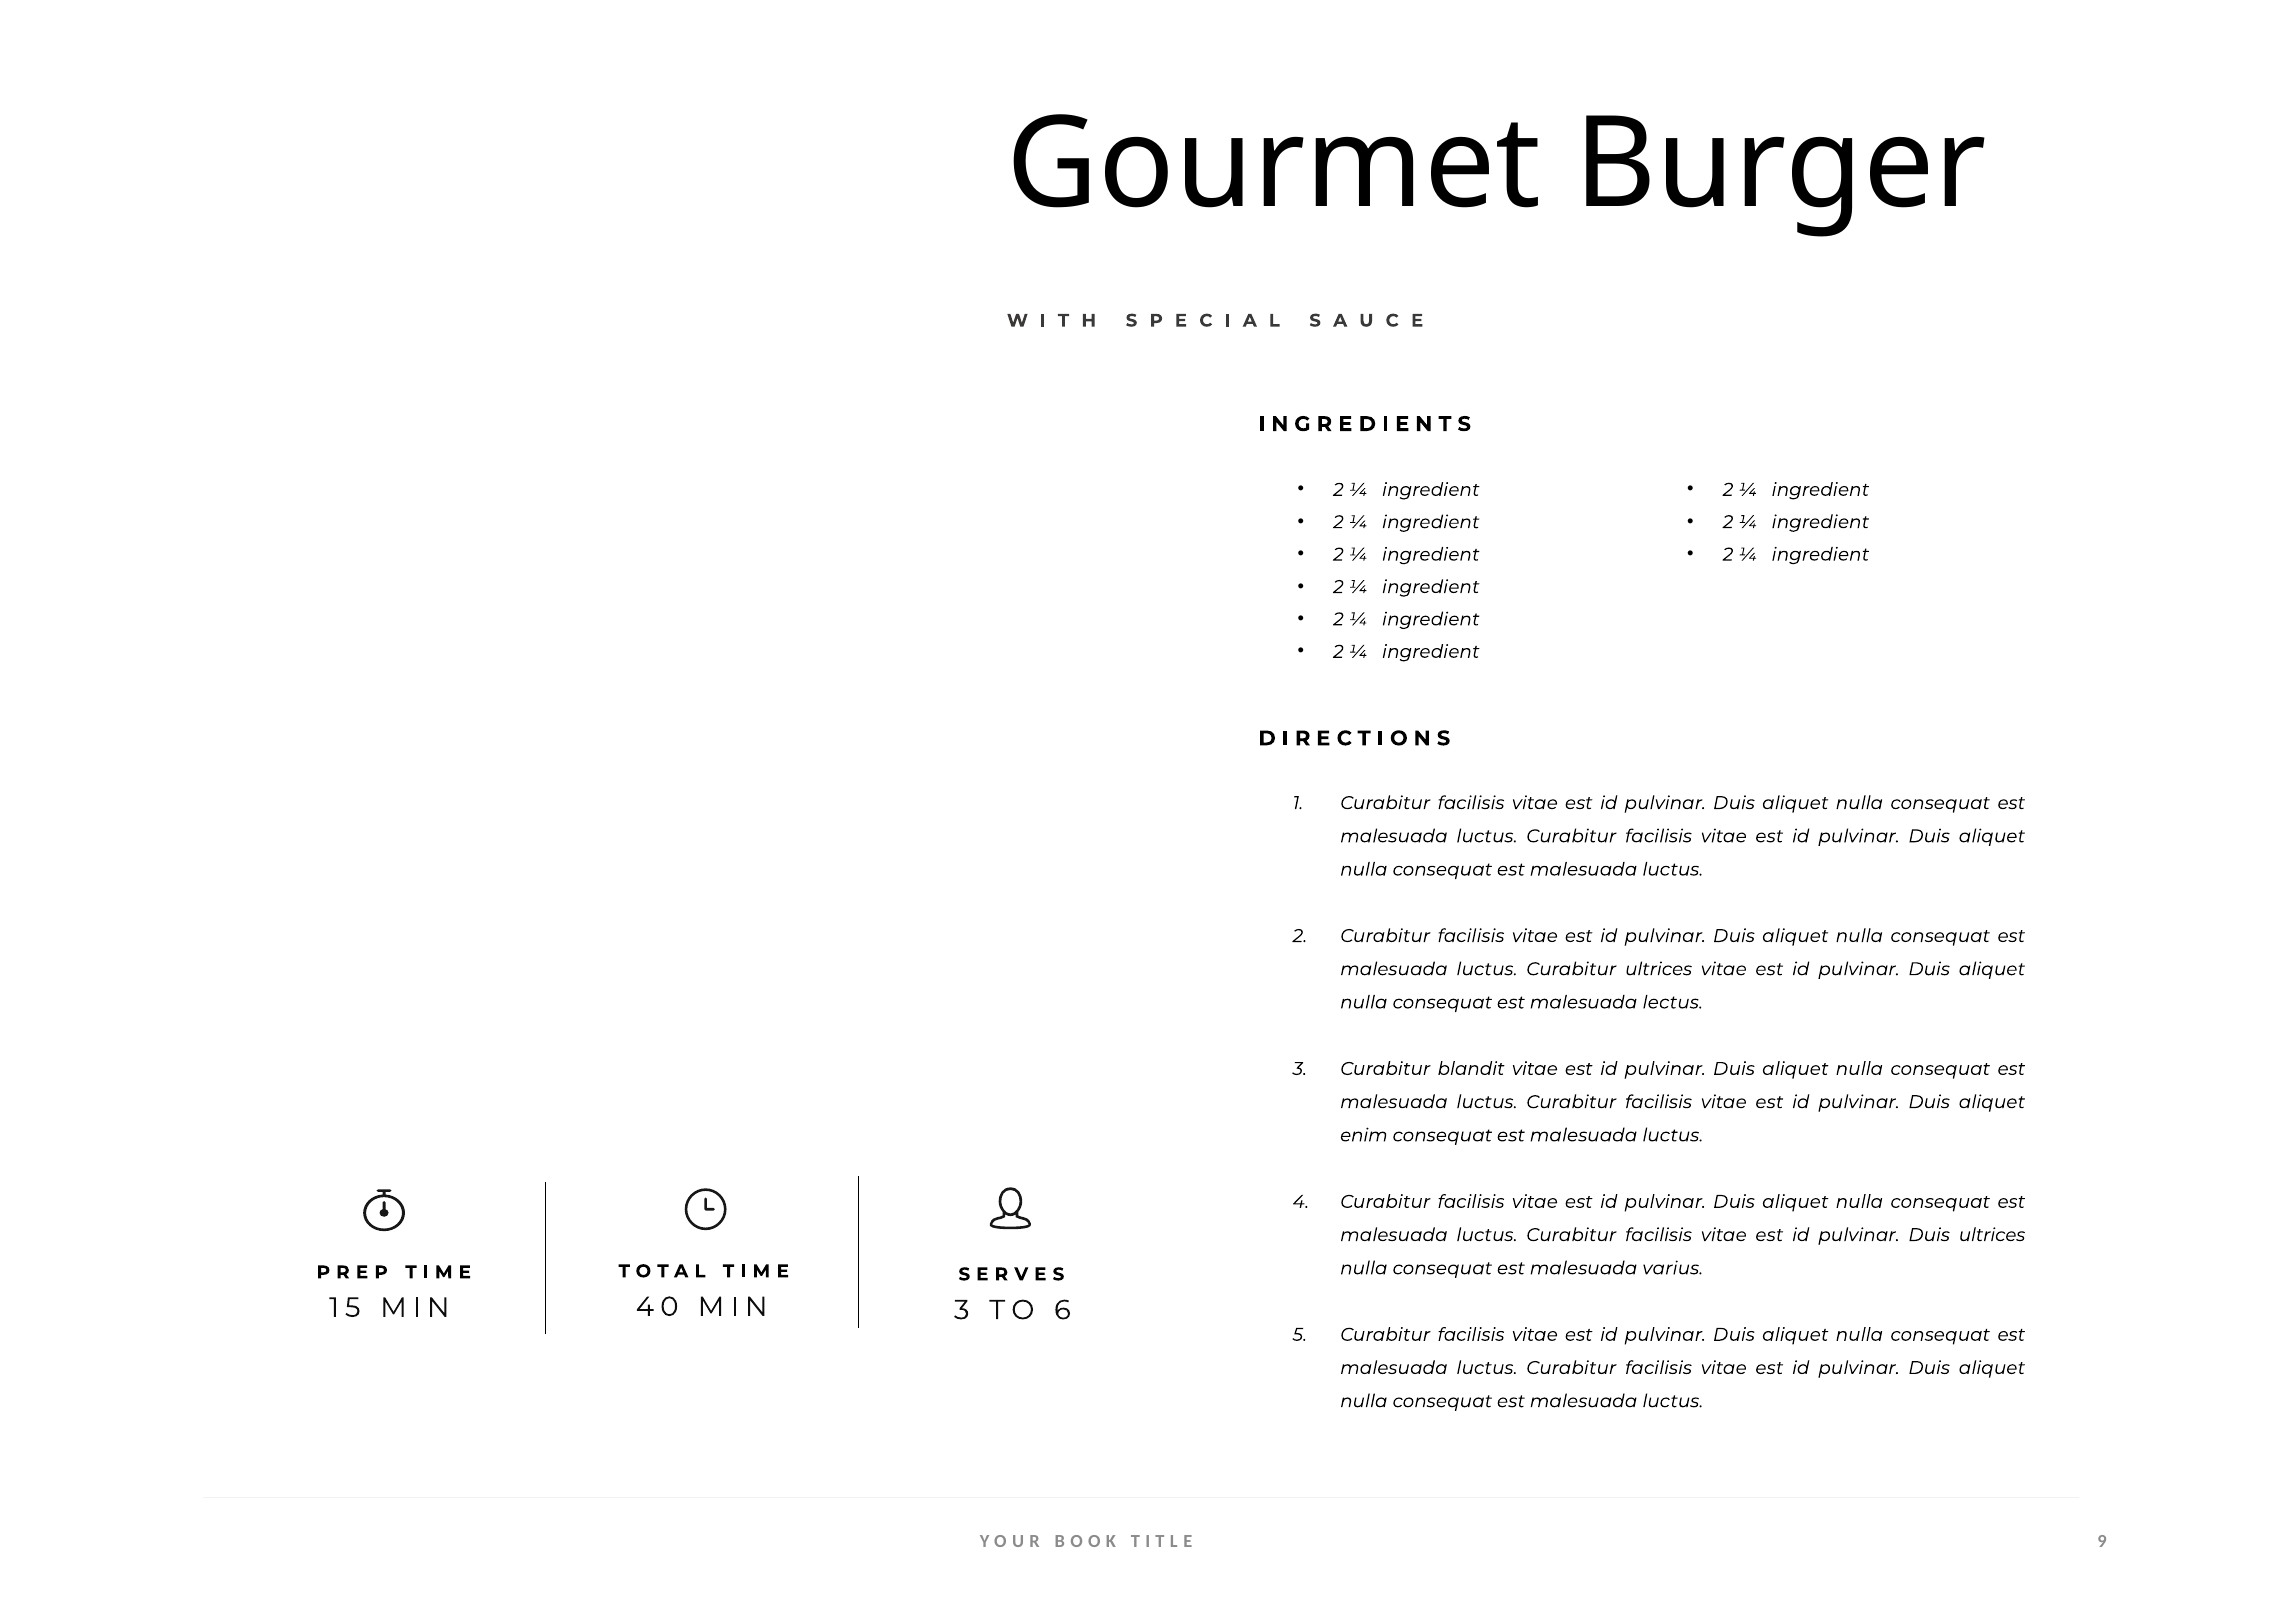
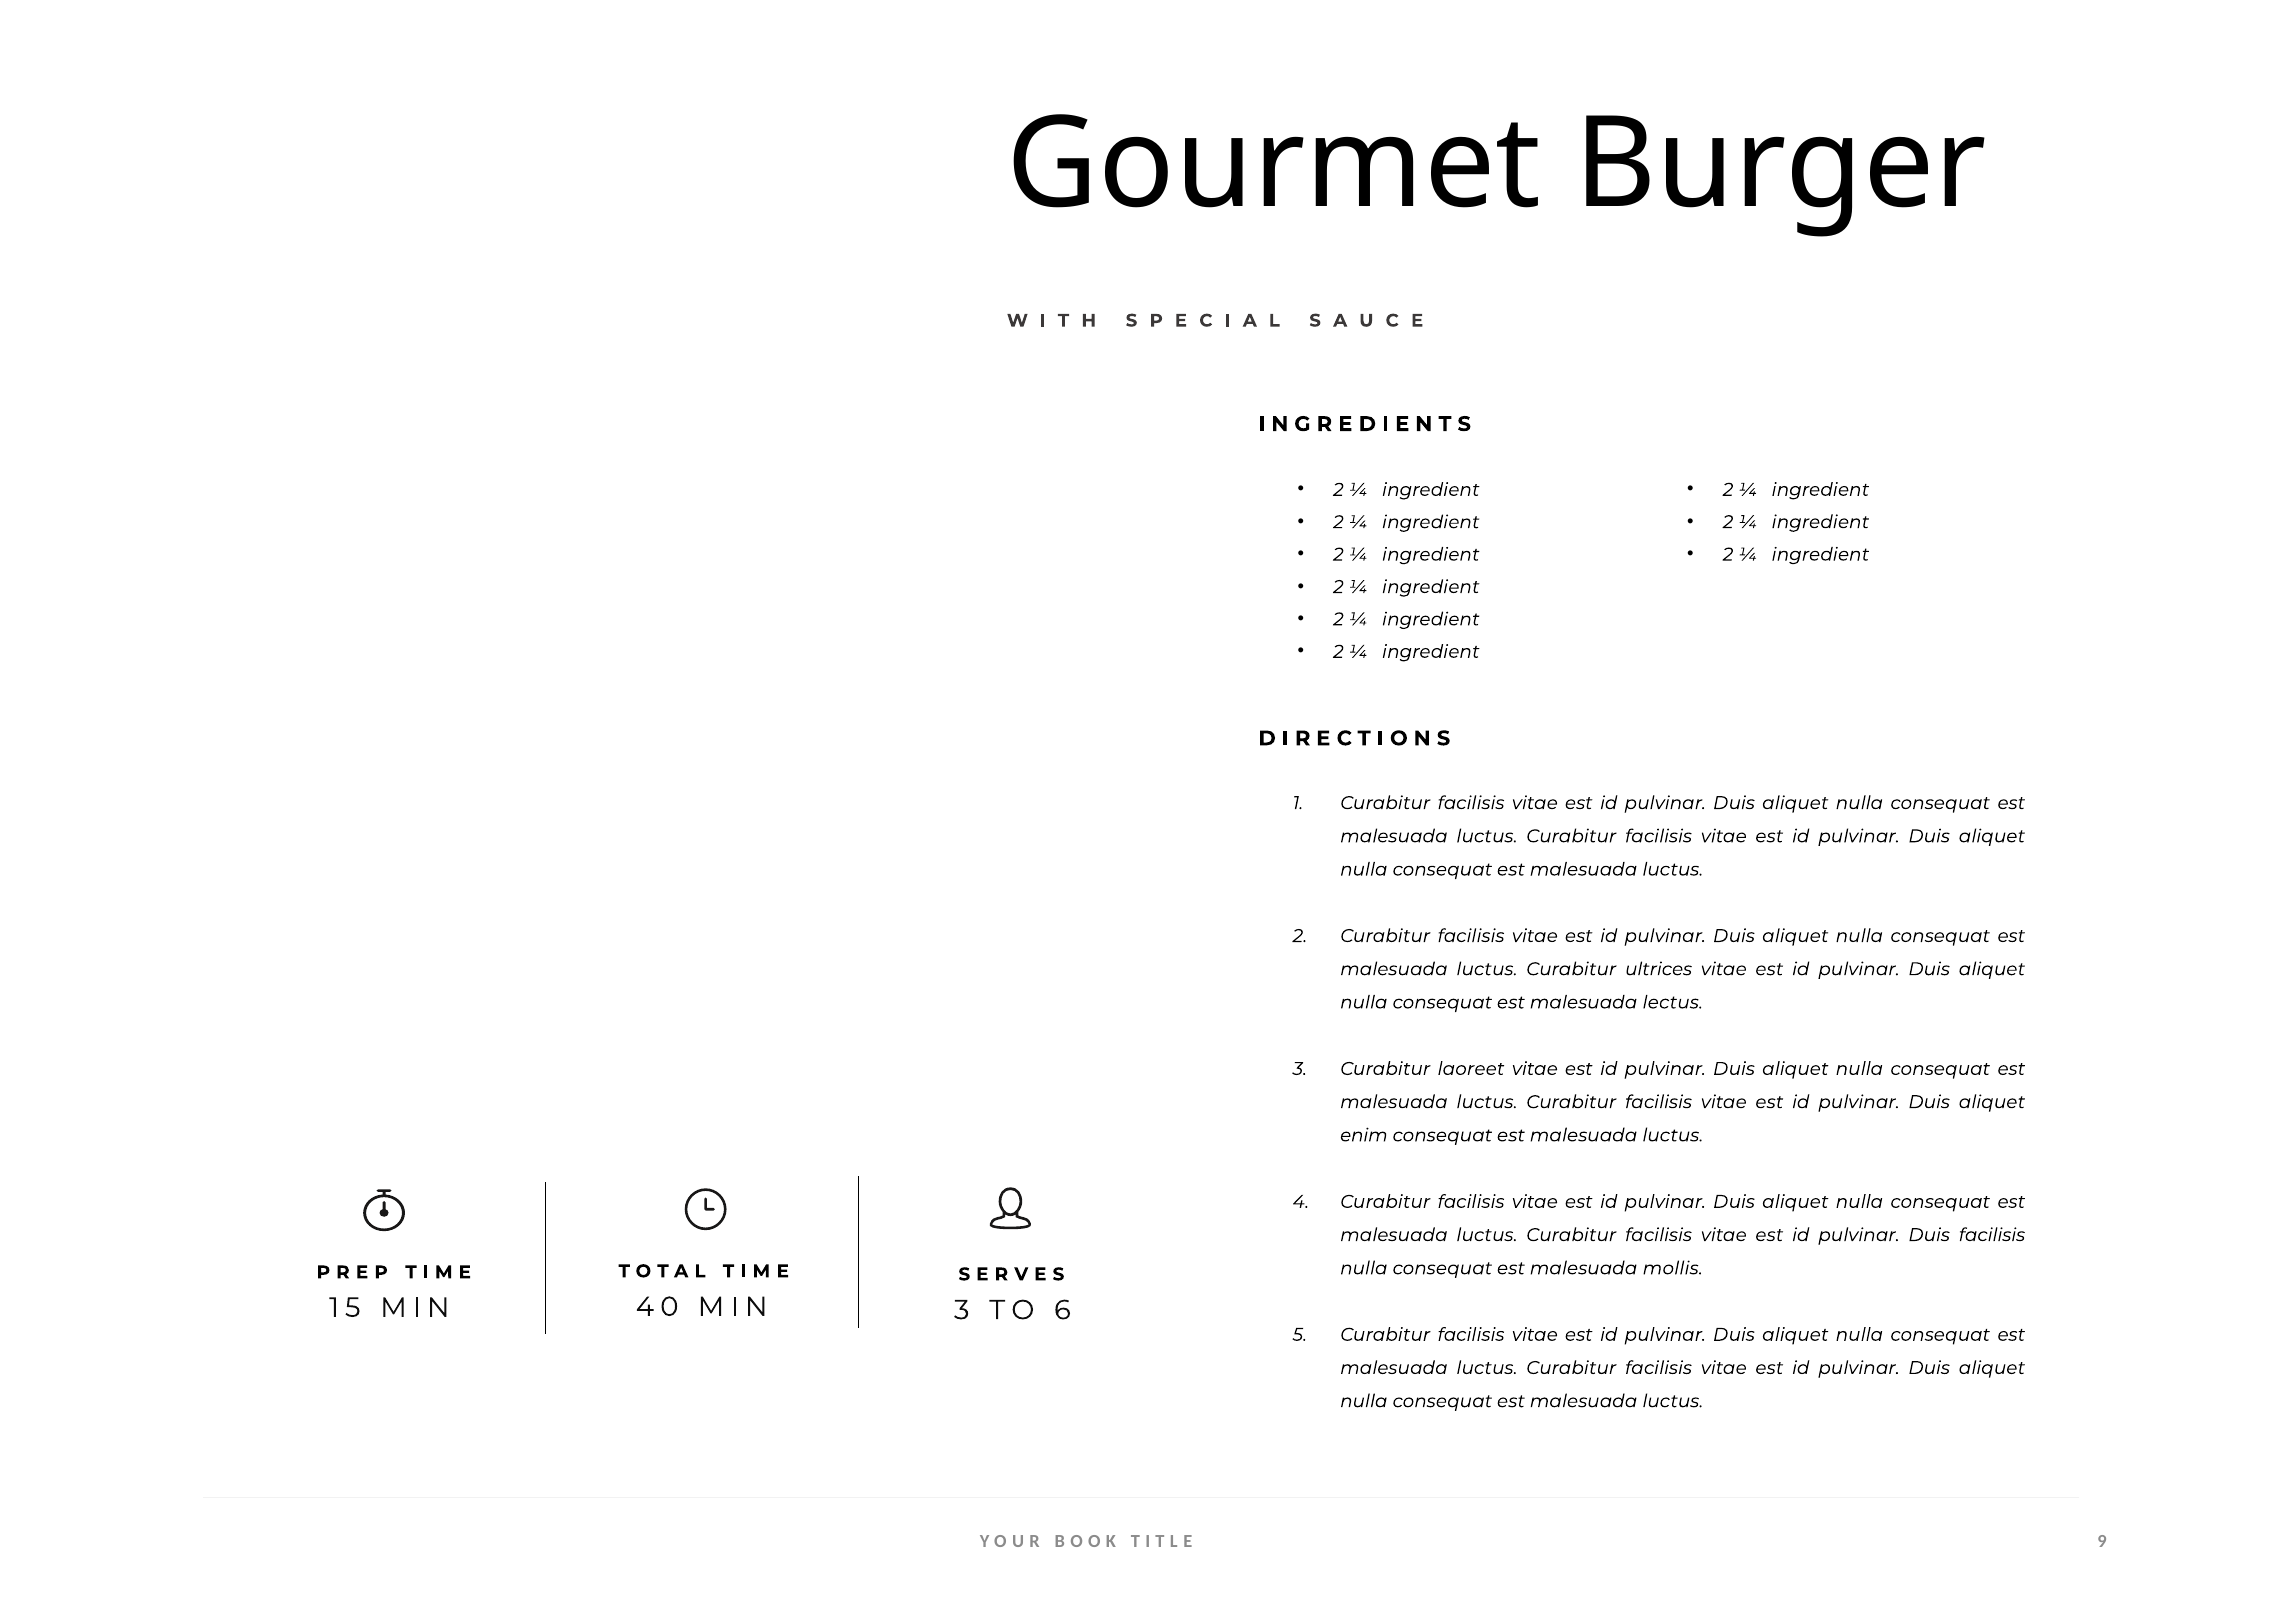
blandit: blandit -> laoreet (1471, 1068)
Duis ultrices: ultrices -> facilisis (1992, 1234)
varius: varius -> mollis (1673, 1268)
